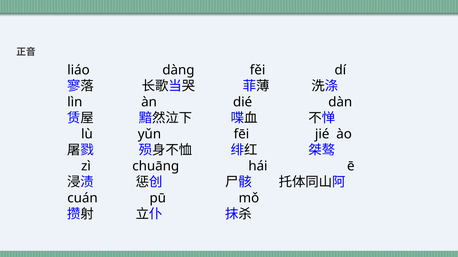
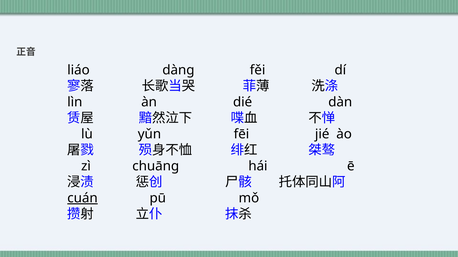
cuán underline: none -> present (82, 199)
